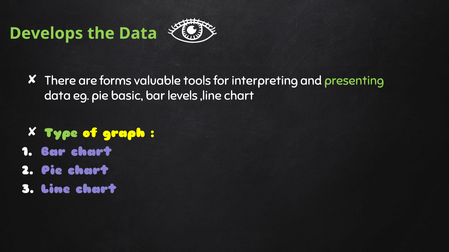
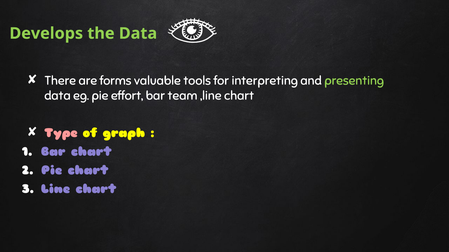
basic: basic -> effort (127, 96)
levels: levels -> team (182, 96)
Type colour: light green -> pink (61, 133)
